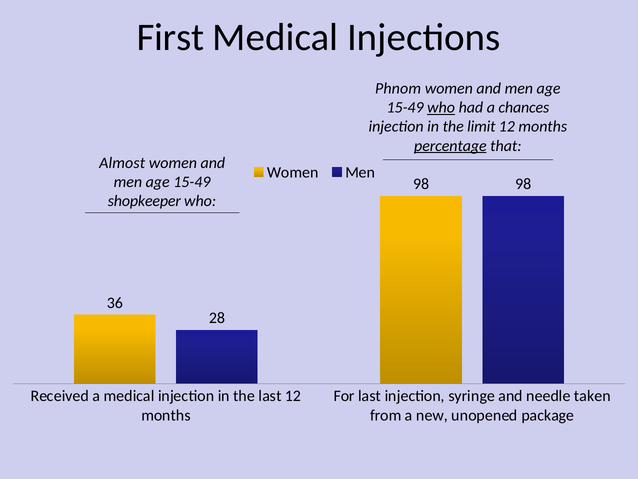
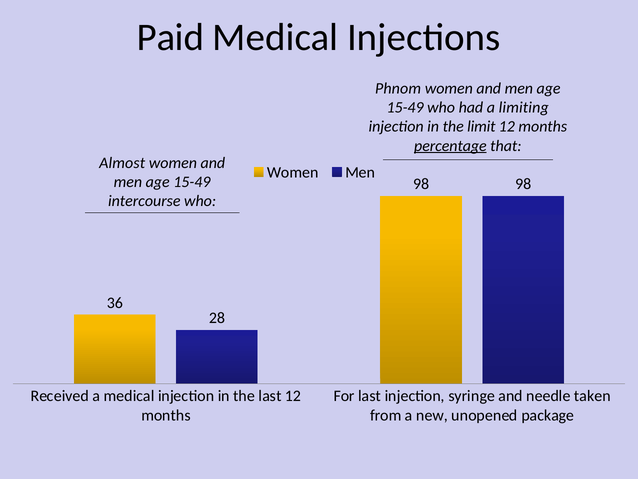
First: First -> Paid (170, 37)
who underline: present -> none (441, 107)
chances: chances -> limiting (524, 107)
shopkeeper: shopkeeper -> intercourse (144, 201)
